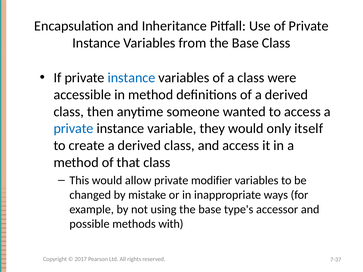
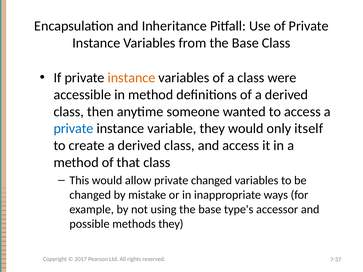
instance colour: blue -> orange (132, 78)
private modifier: modifier -> changed (212, 181)
methods with: with -> they (171, 224)
